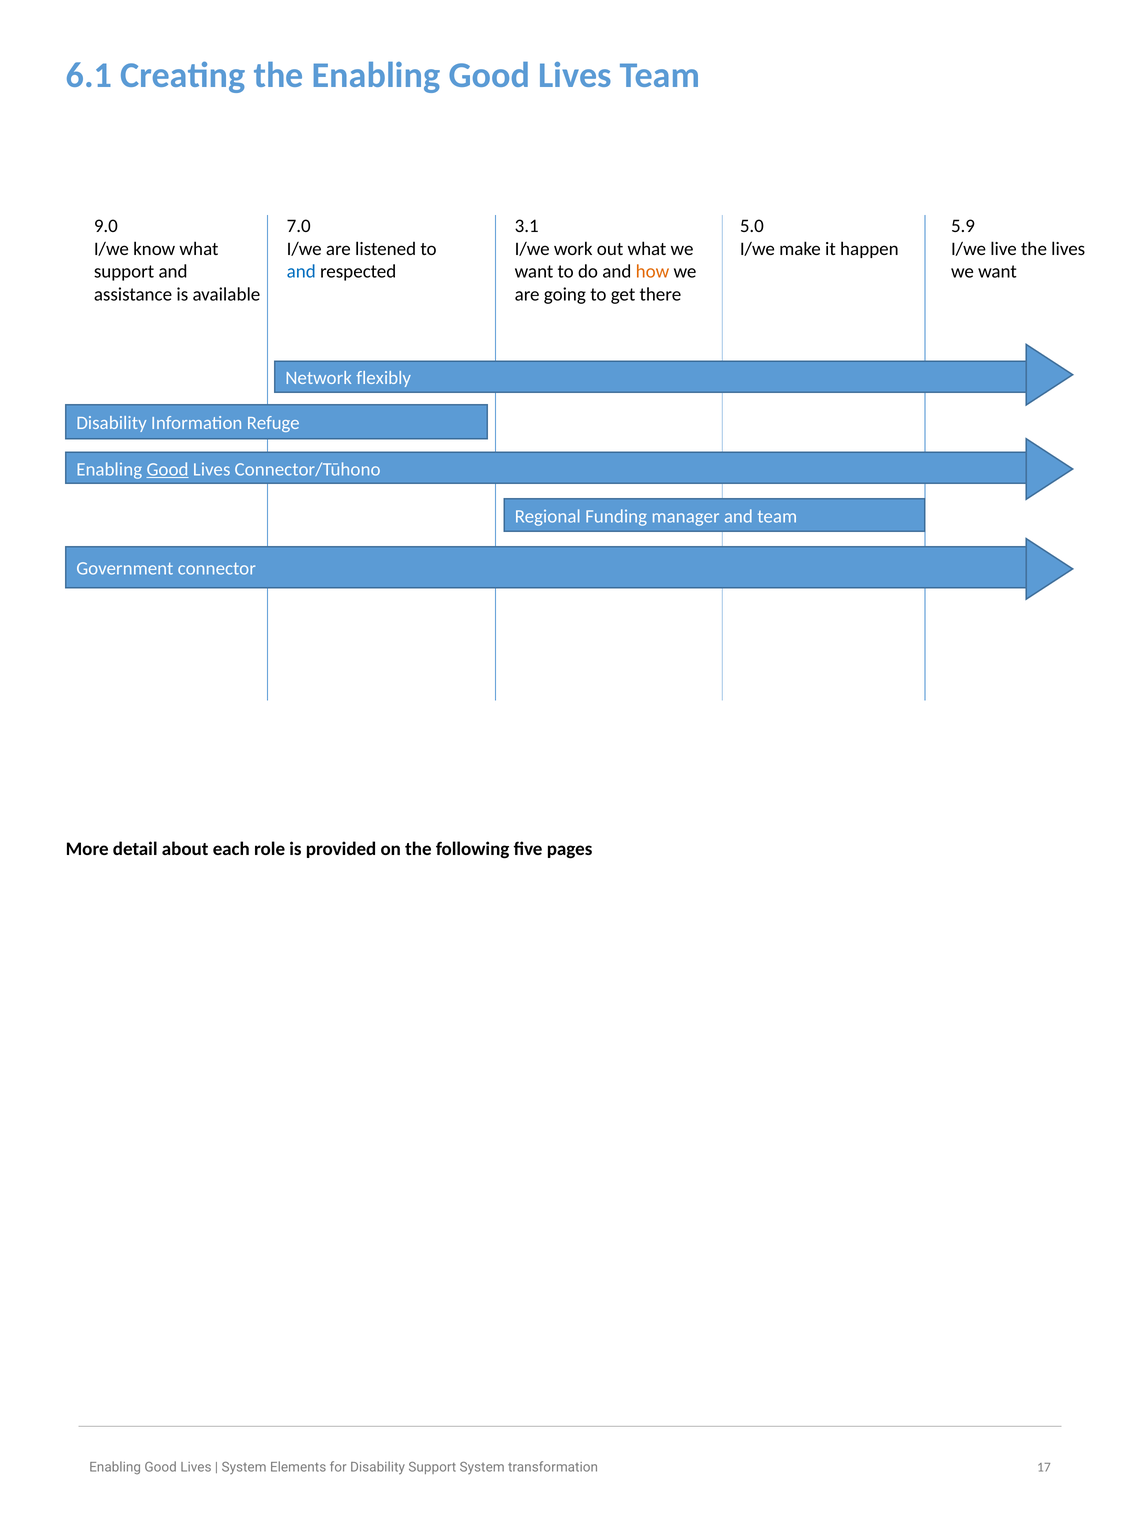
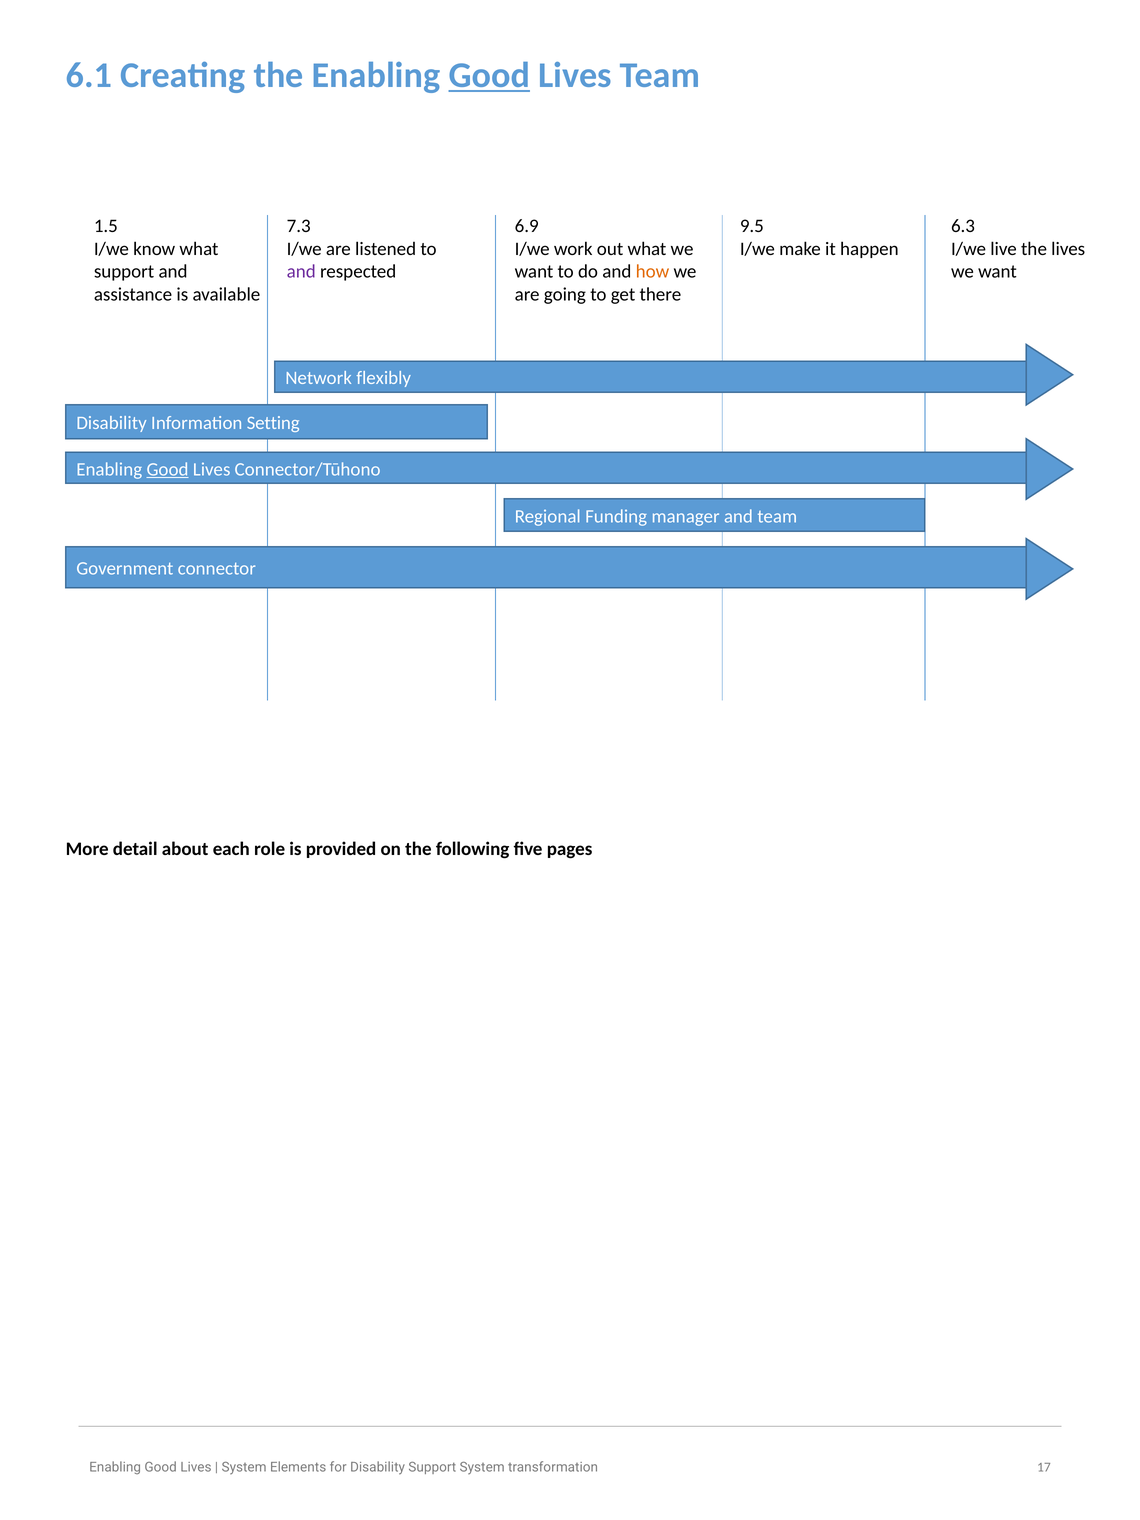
Good underline: none -> present (489, 75)
9.0: 9.0 -> 1.5 (106, 226)
7.0: 7.0 -> 7.3 (299, 226)
3.1: 3.1 -> 6.9 (527, 226)
5.0: 5.0 -> 9.5 (752, 226)
5.9: 5.9 -> 6.3 (963, 226)
and colour: blue -> purple (301, 272)
Refuge: Refuge -> Setting (273, 423)
